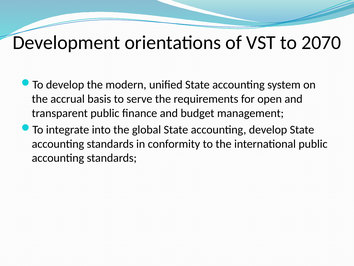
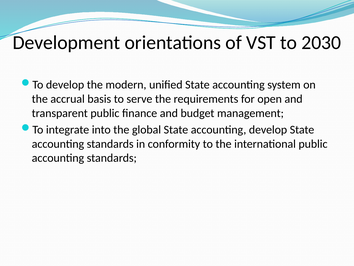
2070: 2070 -> 2030 (321, 43)
